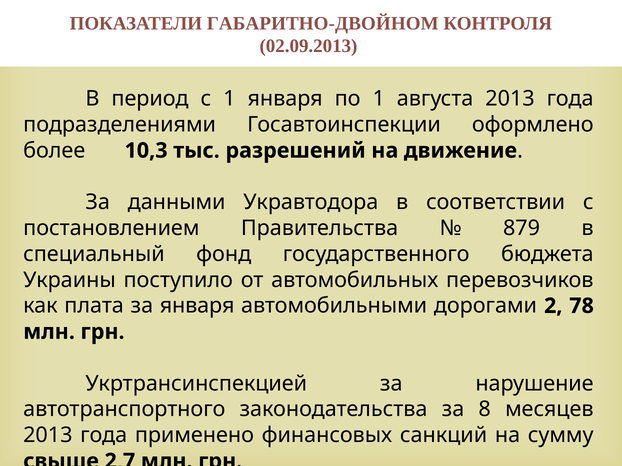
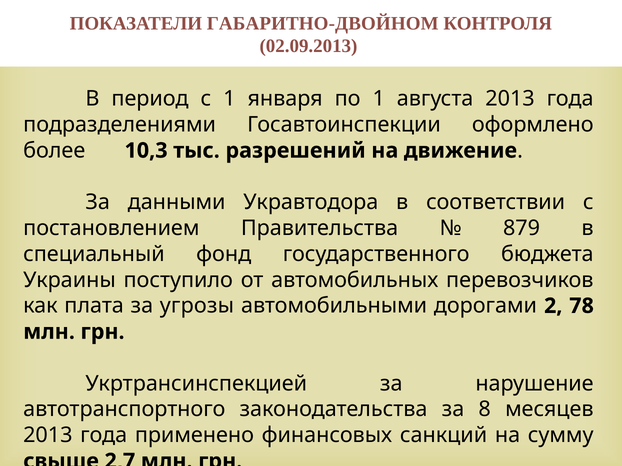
за января: января -> угрозы (197, 306)
